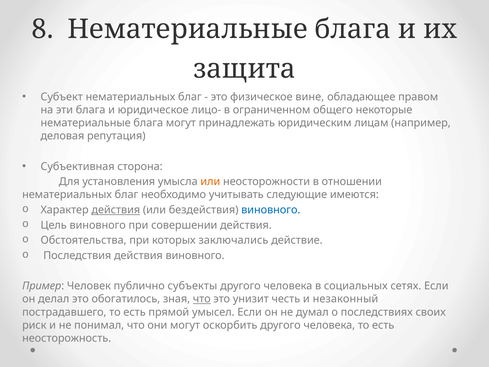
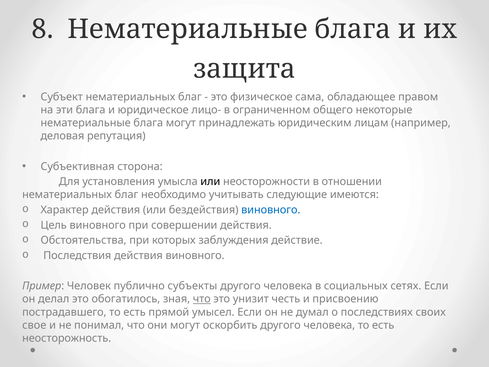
вине: вине -> сама (310, 97)
или colour: orange -> black (210, 182)
действия underline: present -> none (116, 210)
заключались: заключались -> заблуждения (233, 240)
незаконный: незаконный -> присвоению (345, 299)
риск: риск -> свое (34, 325)
